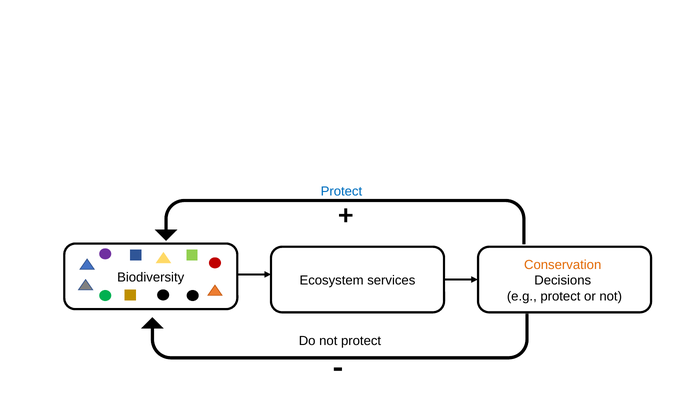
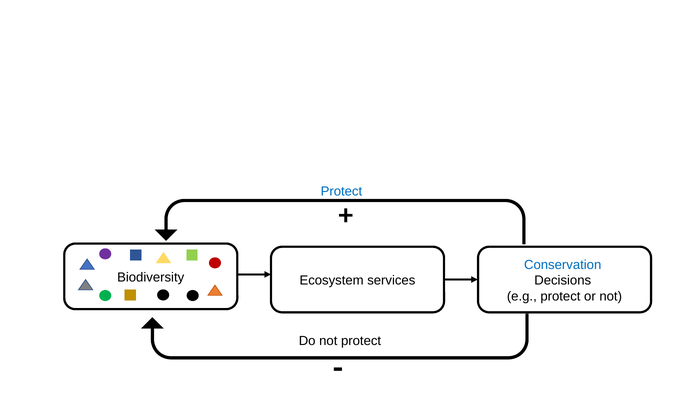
Conservation colour: orange -> blue (563, 265)
